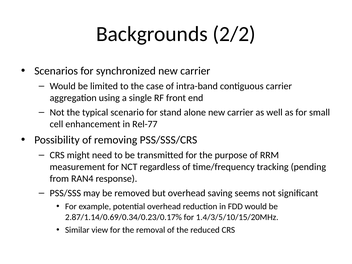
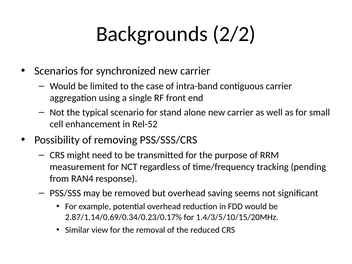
Rel-77: Rel-77 -> Rel-52 (145, 124)
